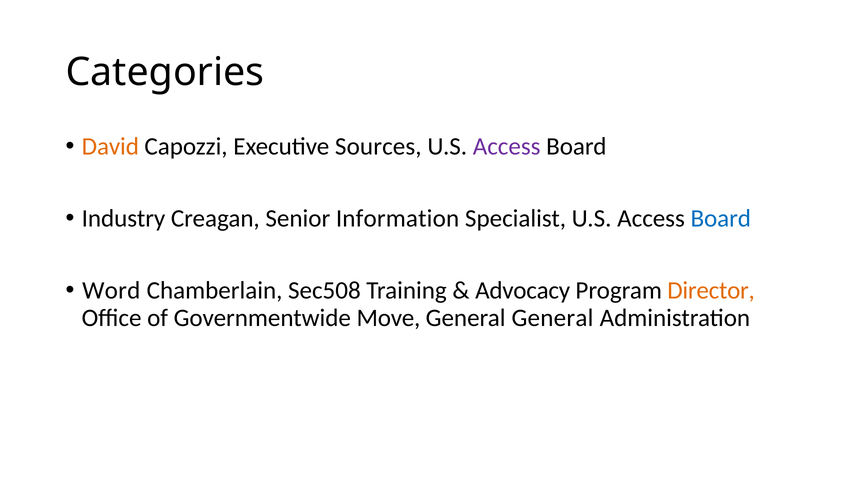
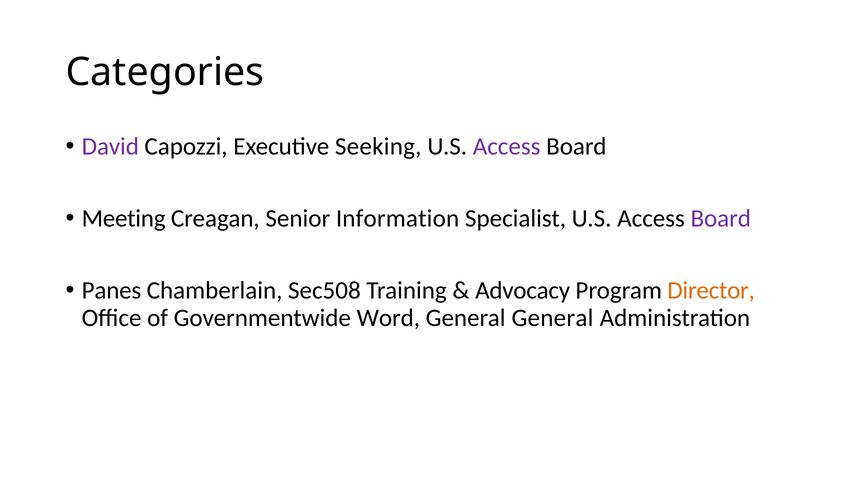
David colour: orange -> purple (110, 146)
Sources: Sources -> Seeking (378, 146)
Industry: Industry -> Meeting (124, 218)
Board colour: blue -> purple (721, 218)
Word: Word -> Panes (111, 290)
Move: Move -> Word (388, 318)
